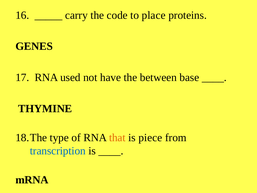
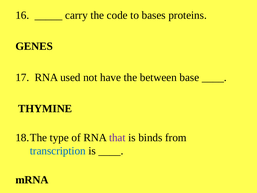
place: place -> bases (154, 15)
that colour: orange -> purple (117, 137)
piece: piece -> binds (150, 137)
